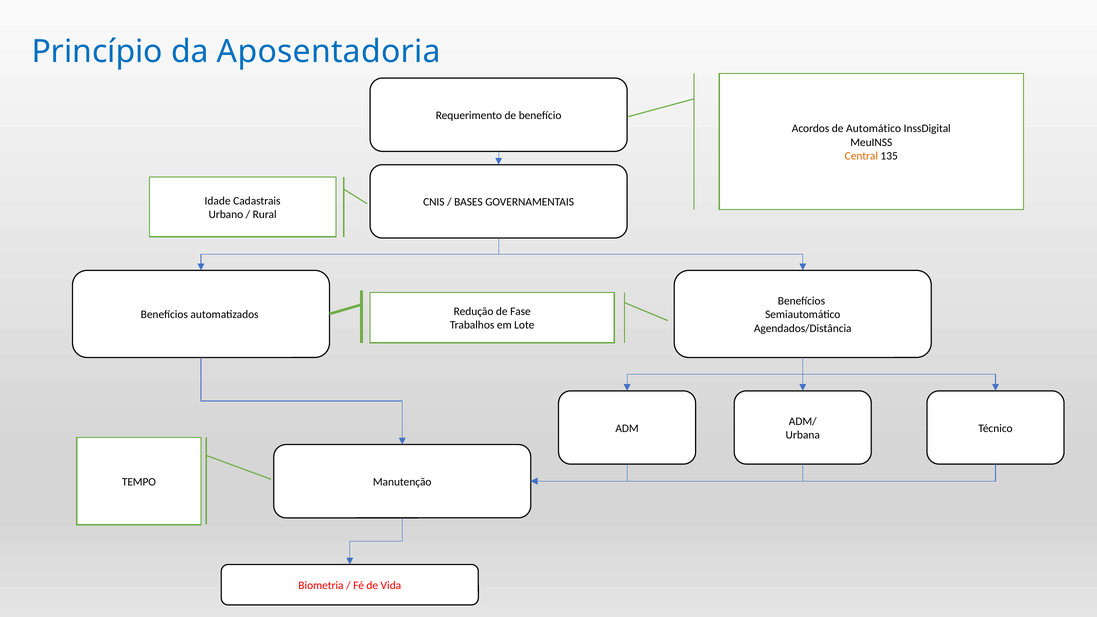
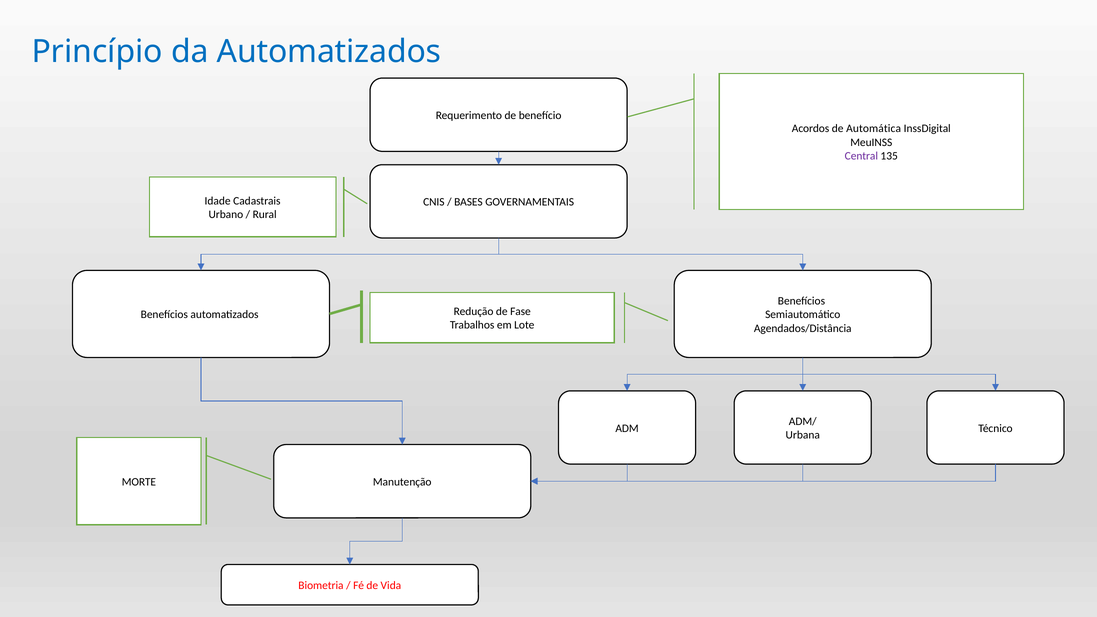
da Aposentadoria: Aposentadoria -> Automatizados (329, 52)
Automático: Automático -> Automática (874, 129)
Central colour: orange -> purple (861, 156)
TEMPO: TEMPO -> MORTE (139, 482)
